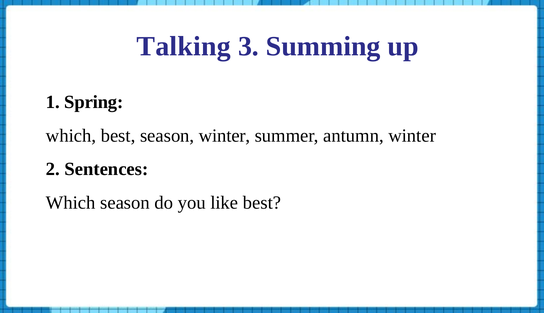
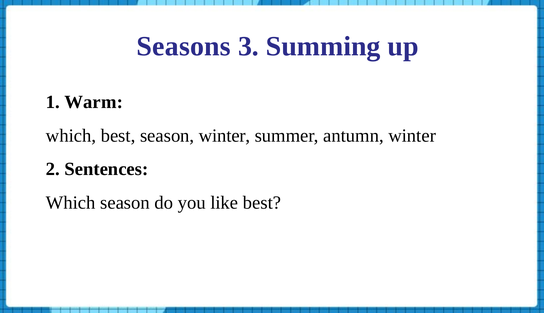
Talking: Talking -> Seasons (184, 46)
Spring: Spring -> Warm (94, 102)
